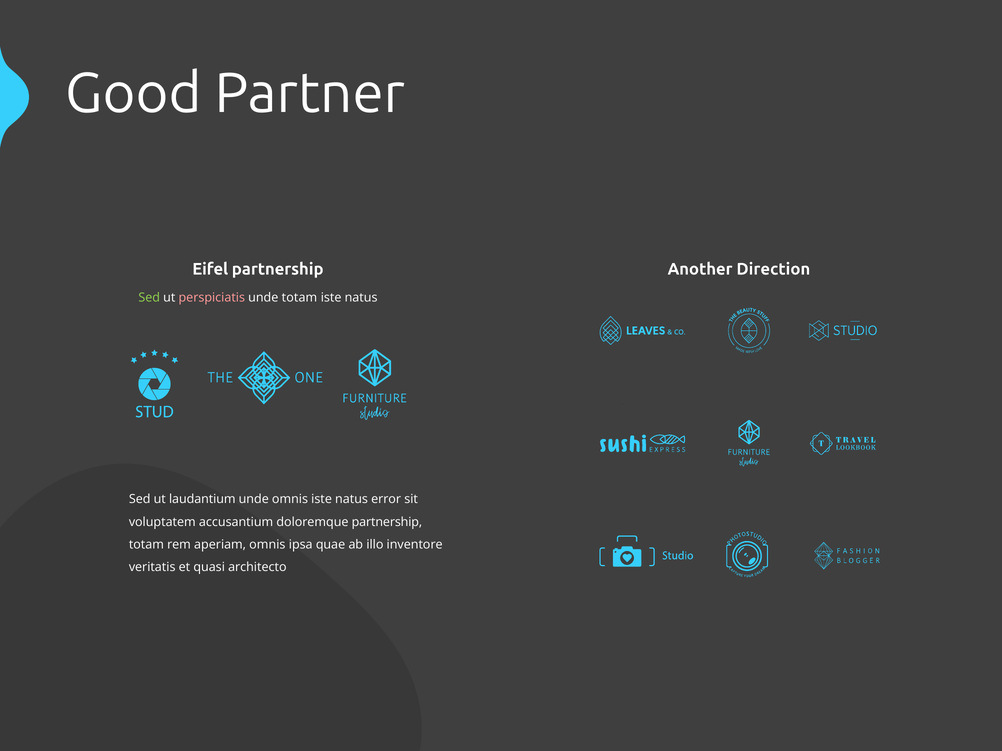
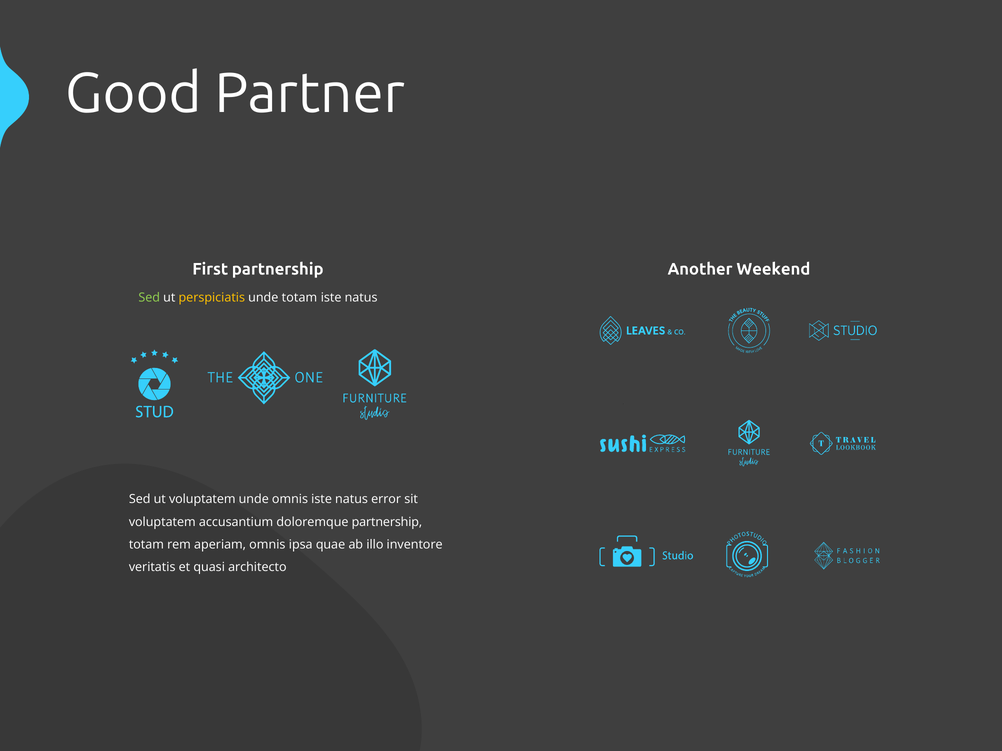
Eifel: Eifel -> First (210, 269)
Direction: Direction -> Weekend (773, 269)
perspiciatis colour: pink -> yellow (212, 298)
ut laudantium: laudantium -> voluptatem (202, 500)
